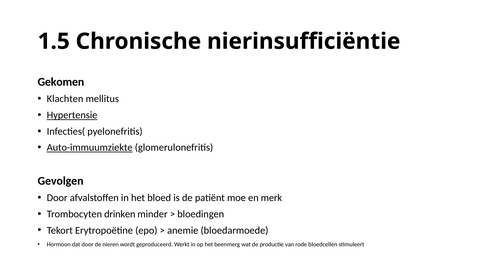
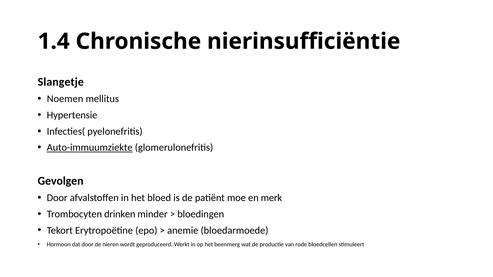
1.5: 1.5 -> 1.4 (54, 41)
Gekomen: Gekomen -> Slangetje (61, 82)
Klachten: Klachten -> Noemen (65, 99)
Hypertensie underline: present -> none (72, 115)
